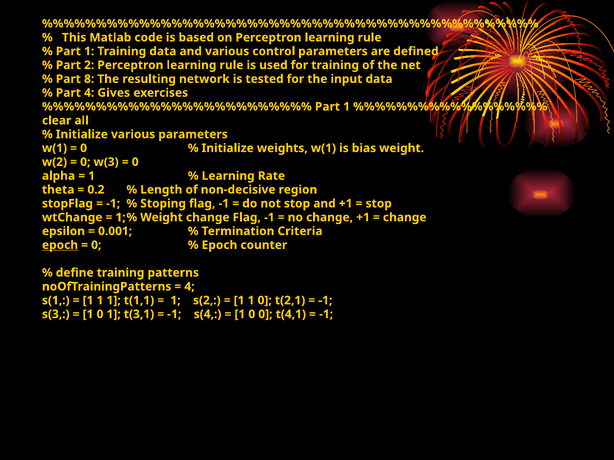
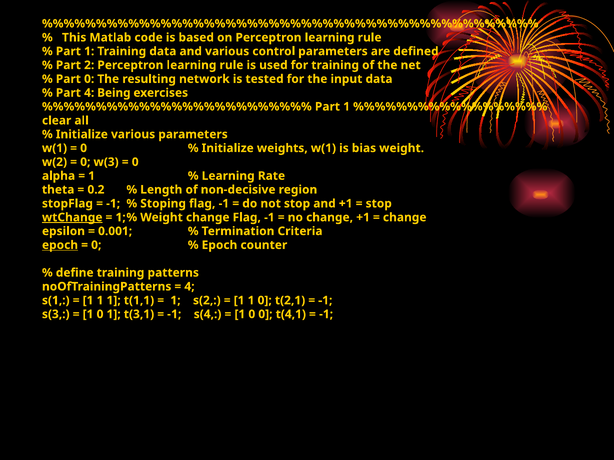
Part 8: 8 -> 0 (89, 79)
Gives: Gives -> Being (114, 93)
wtChange underline: none -> present (72, 218)
